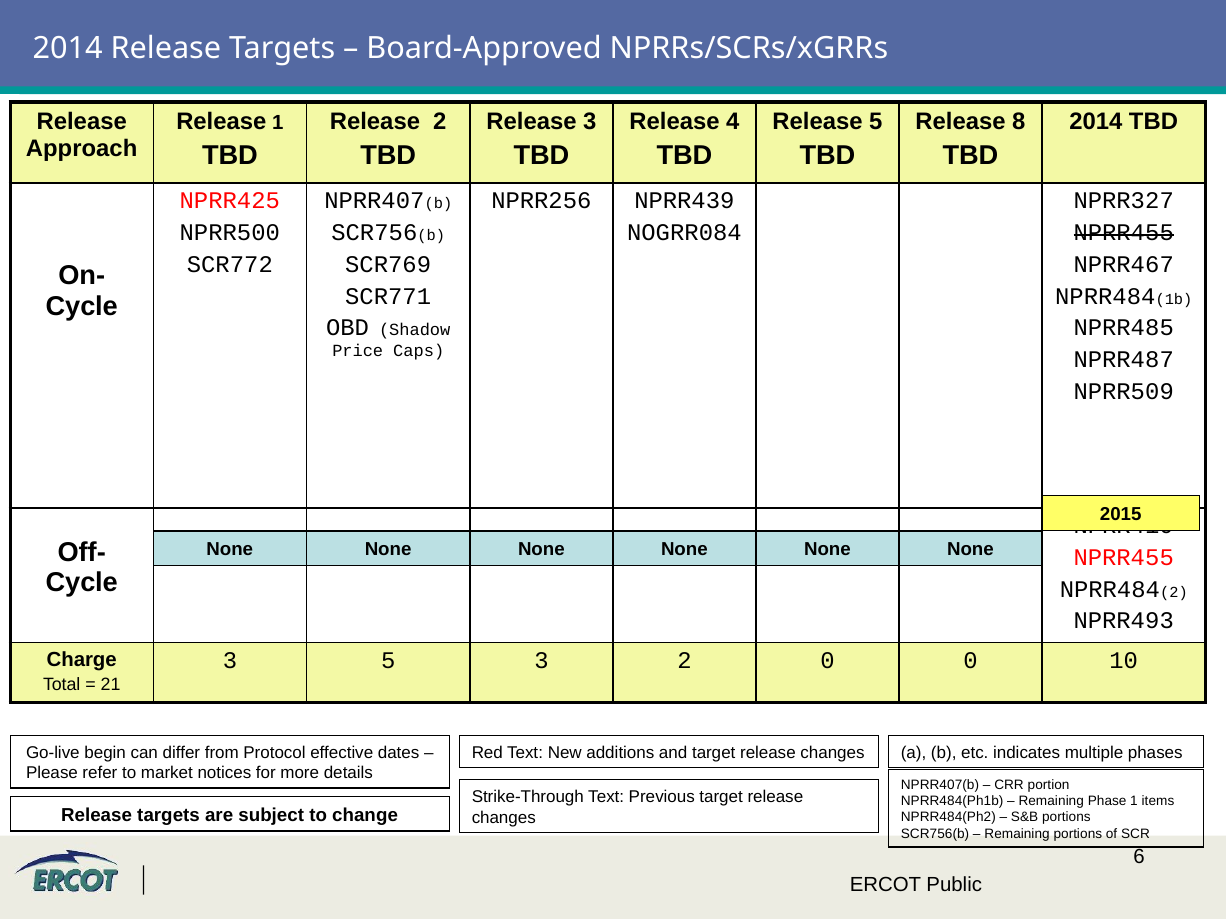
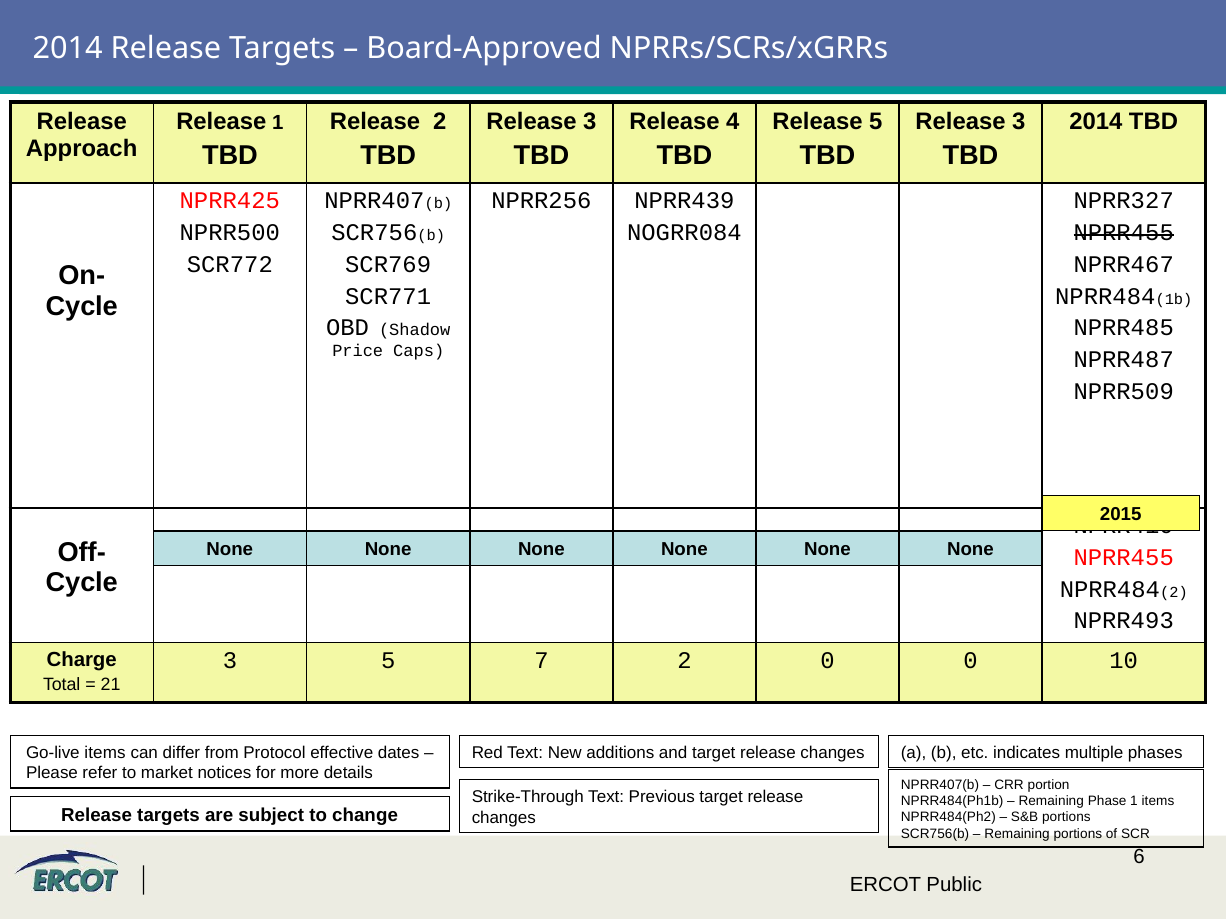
8: 8 -> 3 (1019, 122)
5 3: 3 -> 7 (541, 661)
Go-live begin: begin -> items (105, 753)
